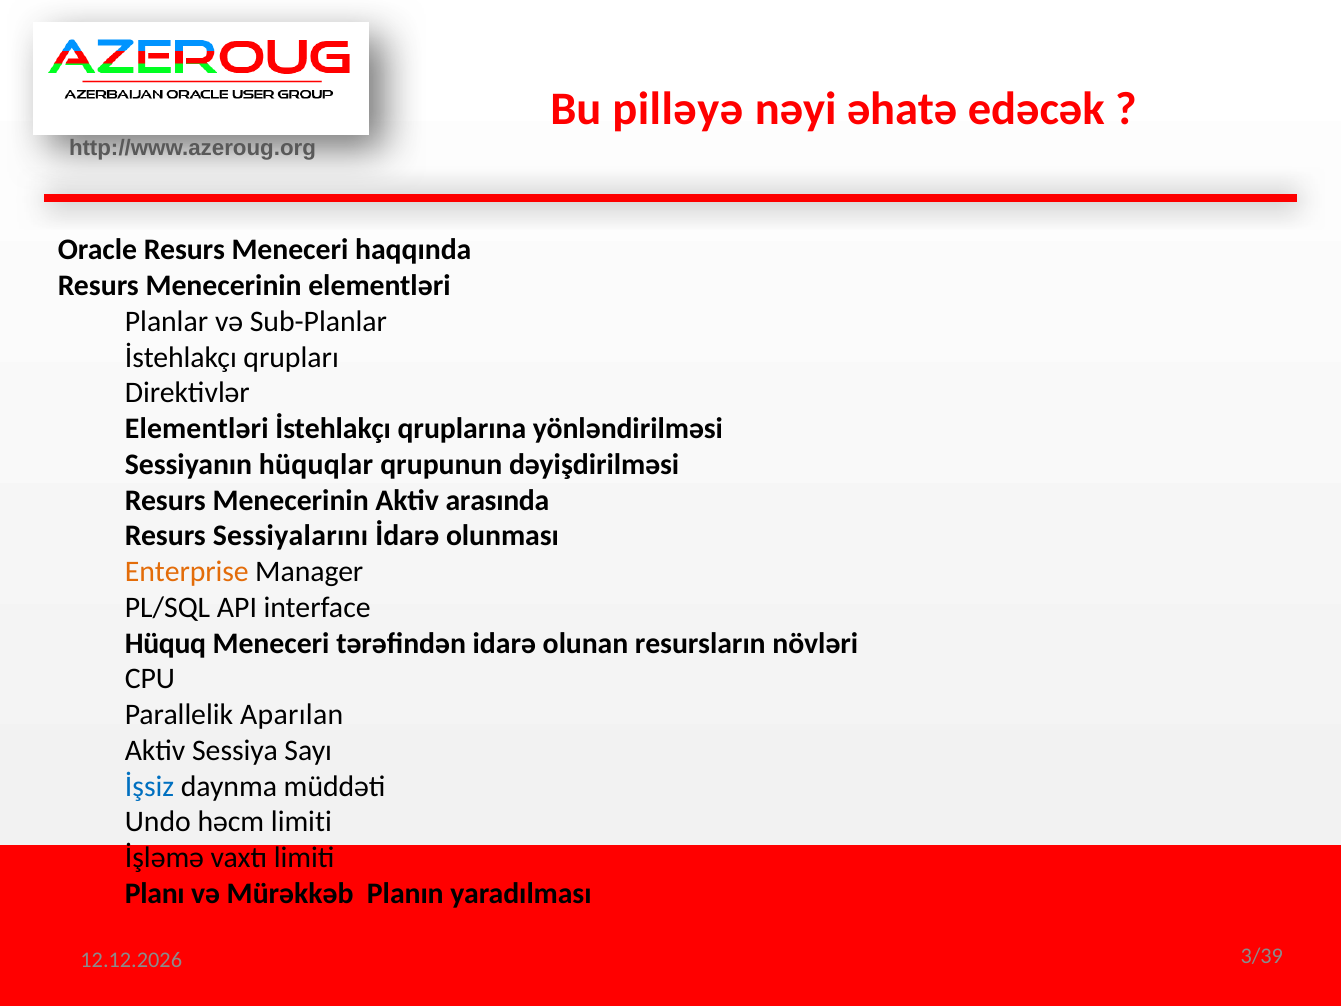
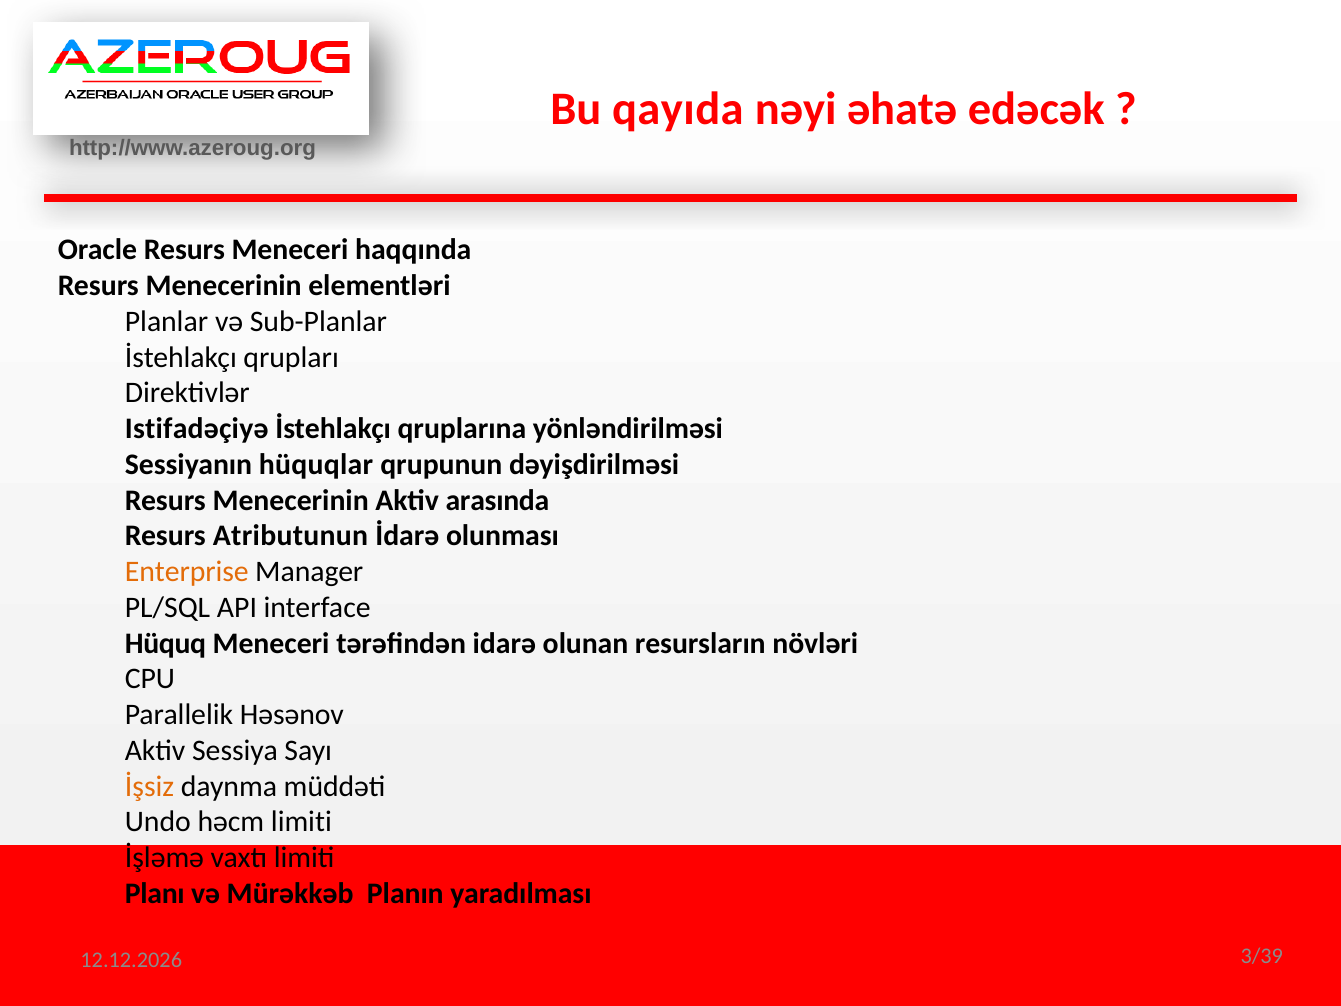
pilləyə: pilləyə -> qayıda (678, 109)
Elementləri: Elementləri -> Istifadəçiyə (197, 429)
Sessiyalarını: Sessiyalarını -> Atributunun (291, 536)
Aparılan: Aparılan -> Həsənov (292, 715)
İşsiz colour: blue -> orange (150, 786)
